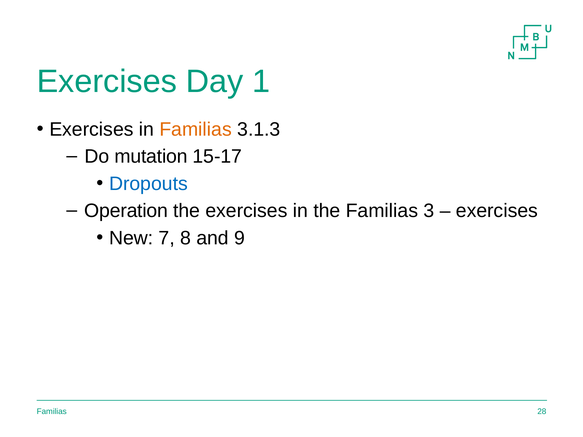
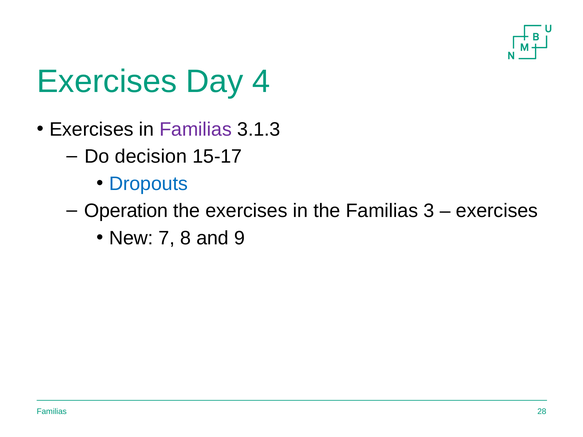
1: 1 -> 4 (261, 81)
Familias colour: orange -> purple (196, 129)
mutation: mutation -> decision (151, 157)
